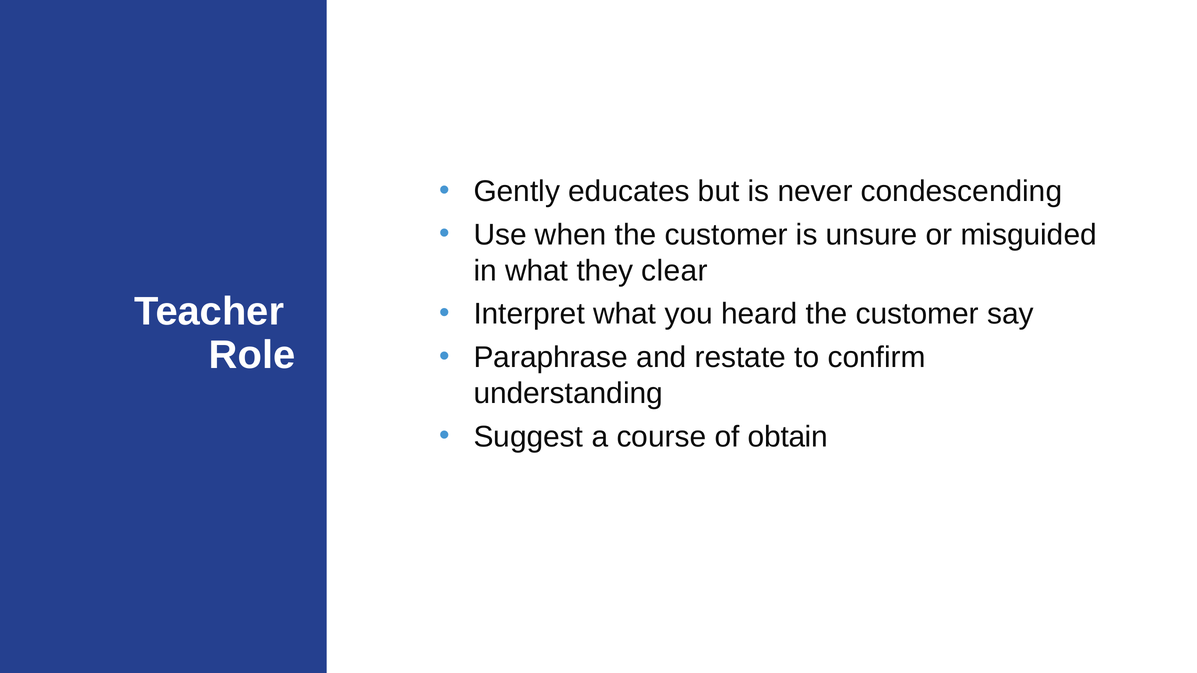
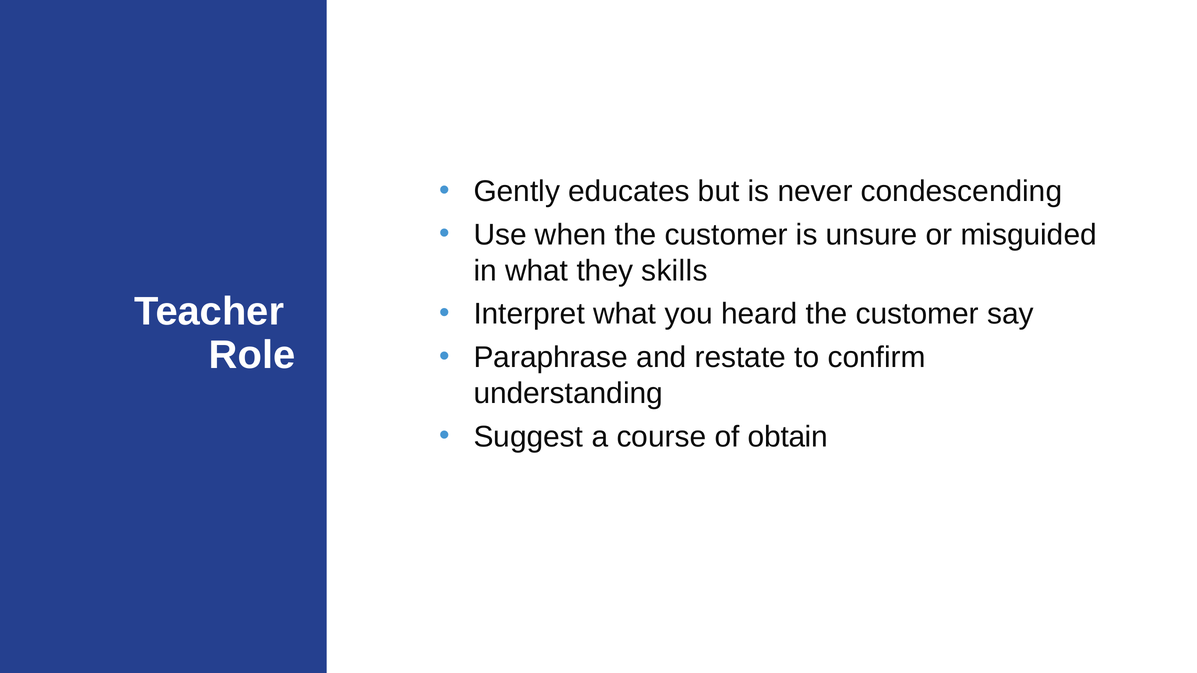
clear: clear -> skills (674, 271)
